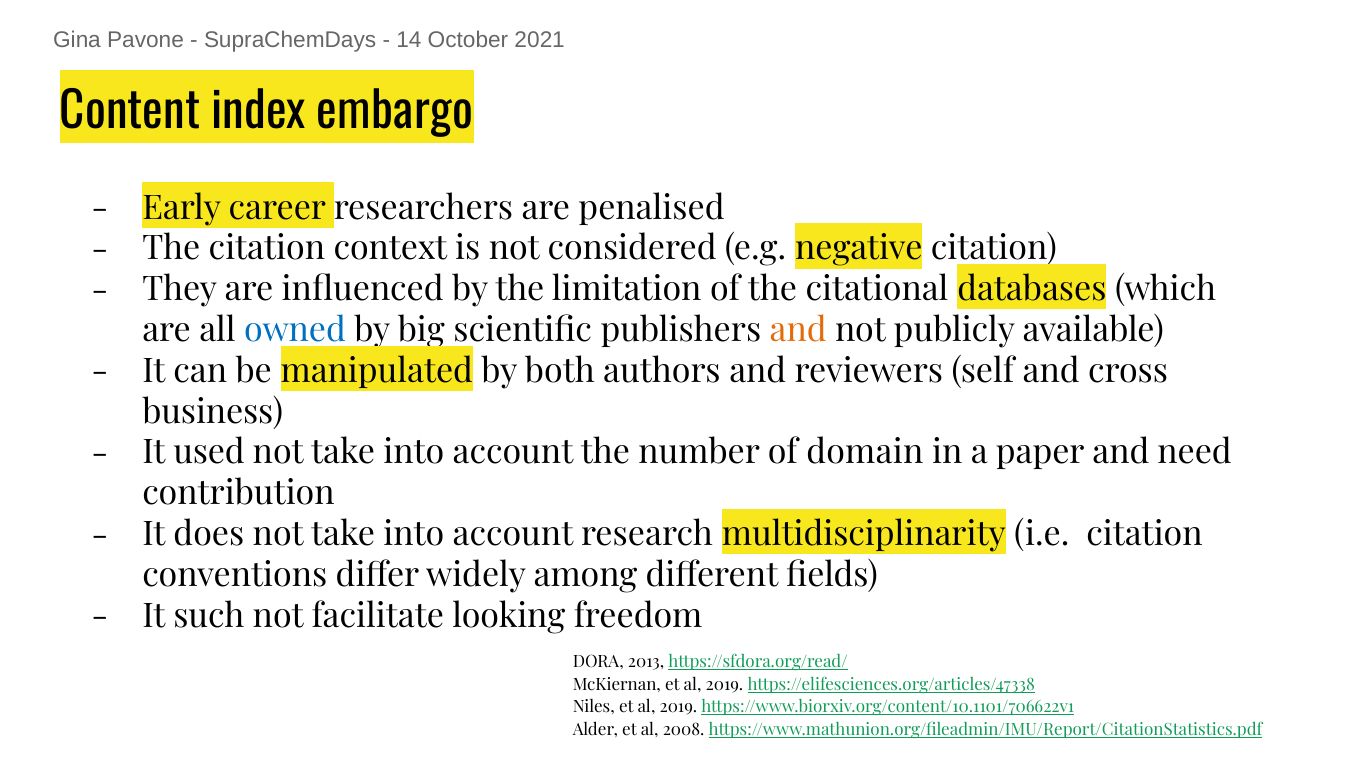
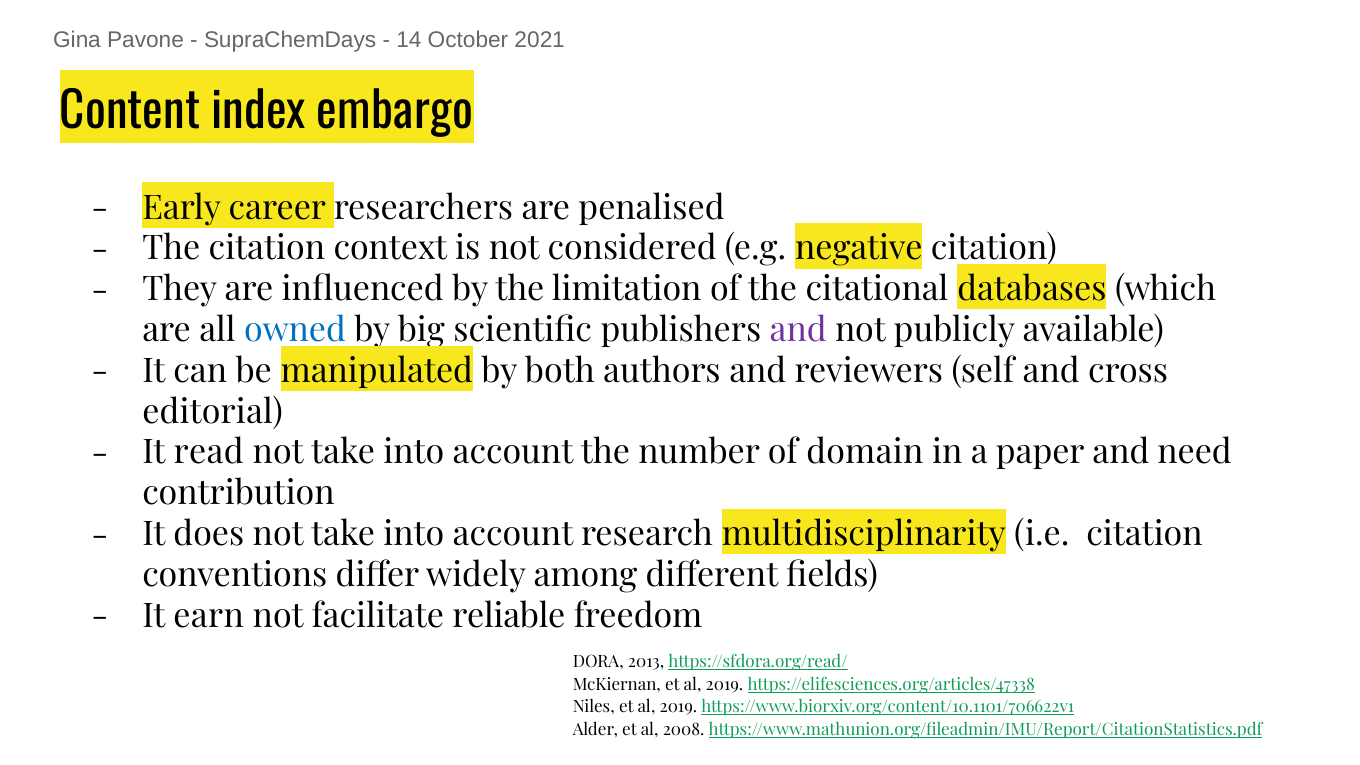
and colour: orange -> purple (798, 330)
business: business -> editorial (213, 412)
used: used -> read (209, 453)
such: such -> earn (209, 616)
looking: looking -> reliable (509, 616)
